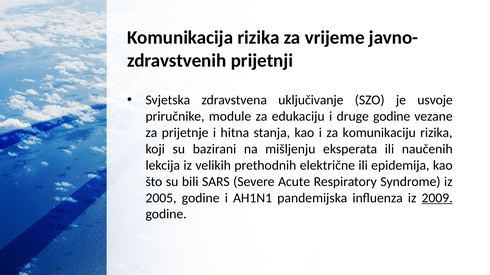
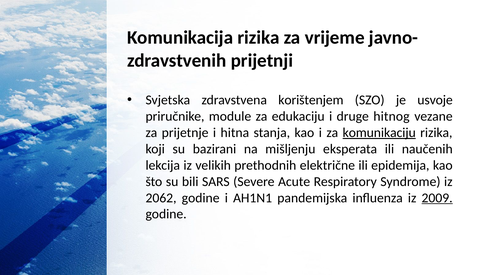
uključivanje: uključivanje -> korištenjem (311, 100)
druge godine: godine -> hitnog (392, 117)
komunikaciju underline: none -> present (379, 133)
2005: 2005 -> 2062 (161, 198)
